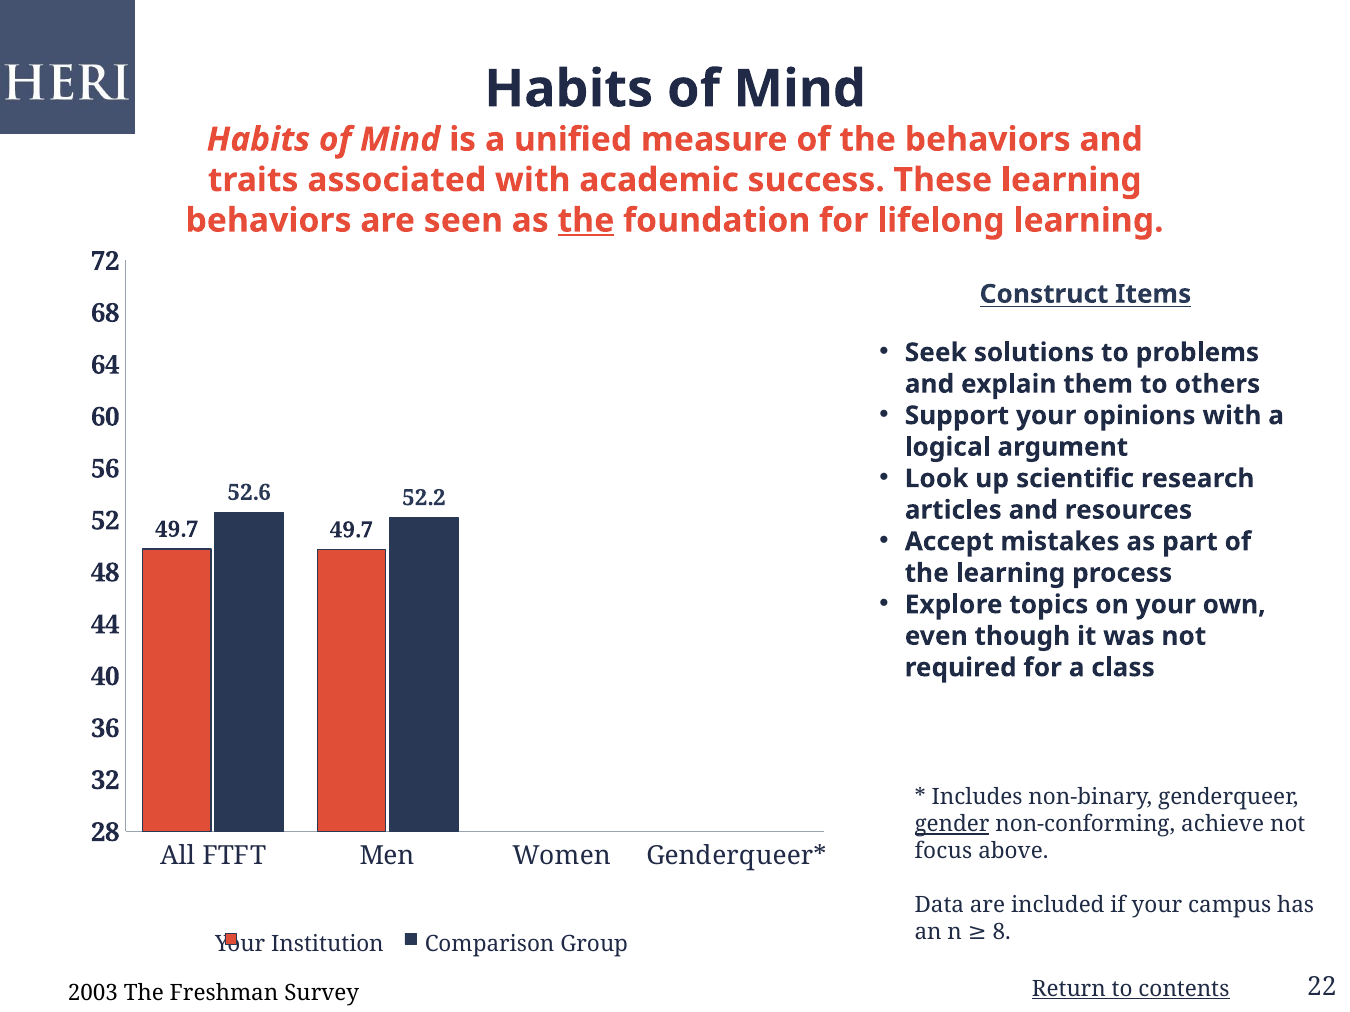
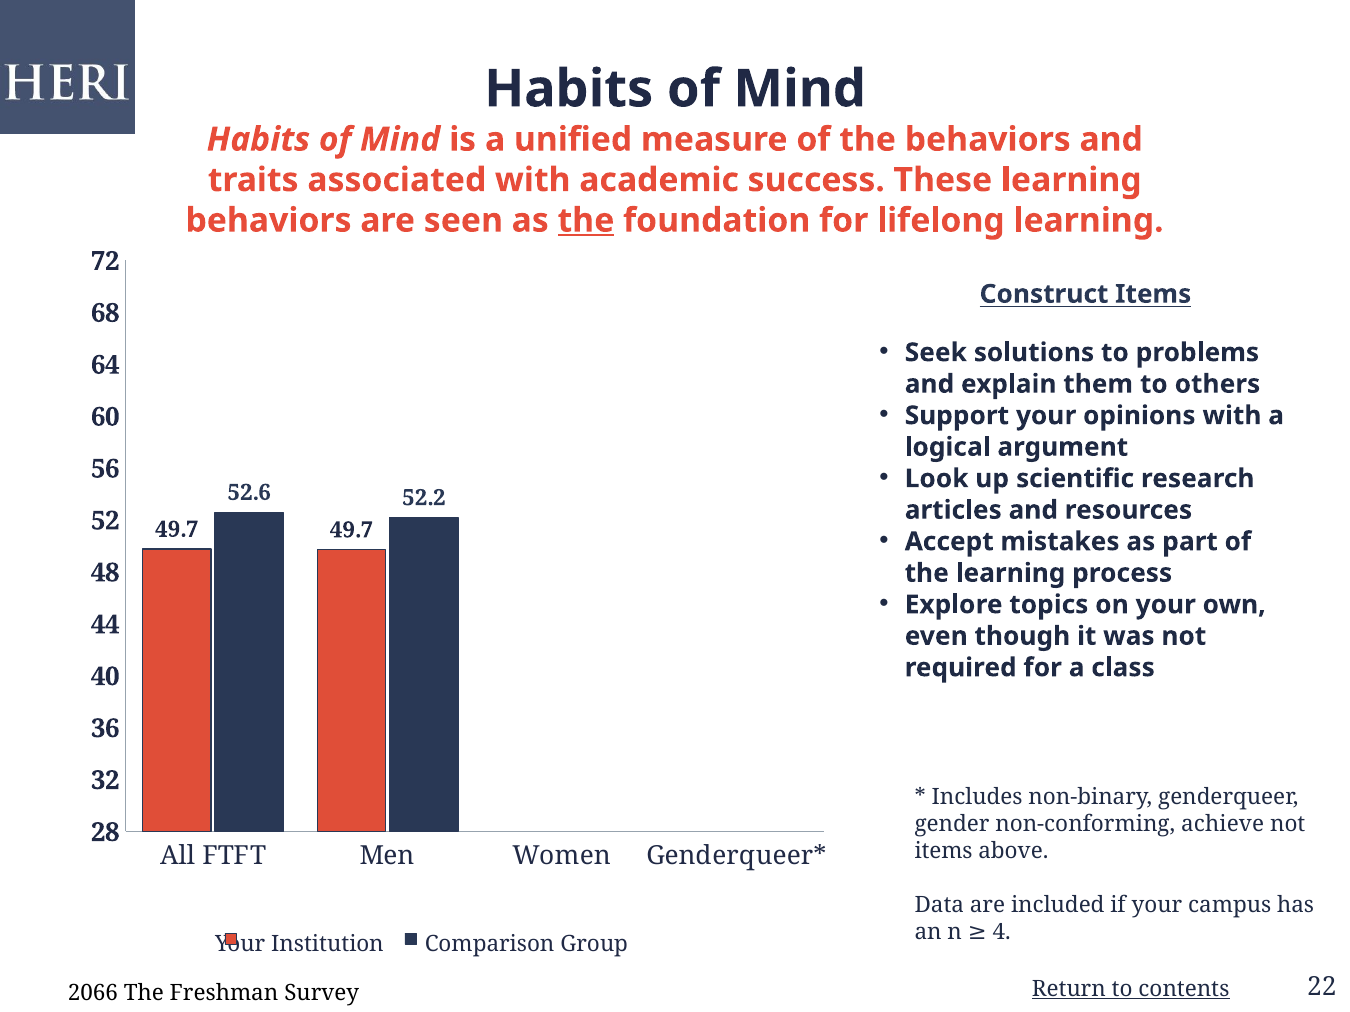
gender underline: present -> none (952, 825)
focus: focus -> items (944, 852)
8: 8 -> 4 (1002, 933)
2003: 2003 -> 2066 (93, 994)
